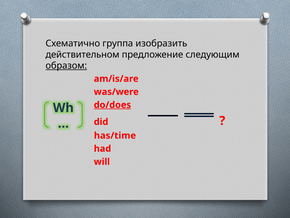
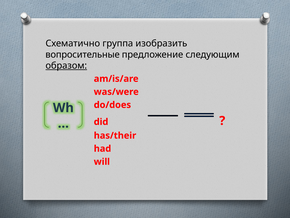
действительном: действительном -> вопросительные (83, 54)
do/does underline: present -> none (112, 105)
has/time: has/time -> has/their (115, 135)
